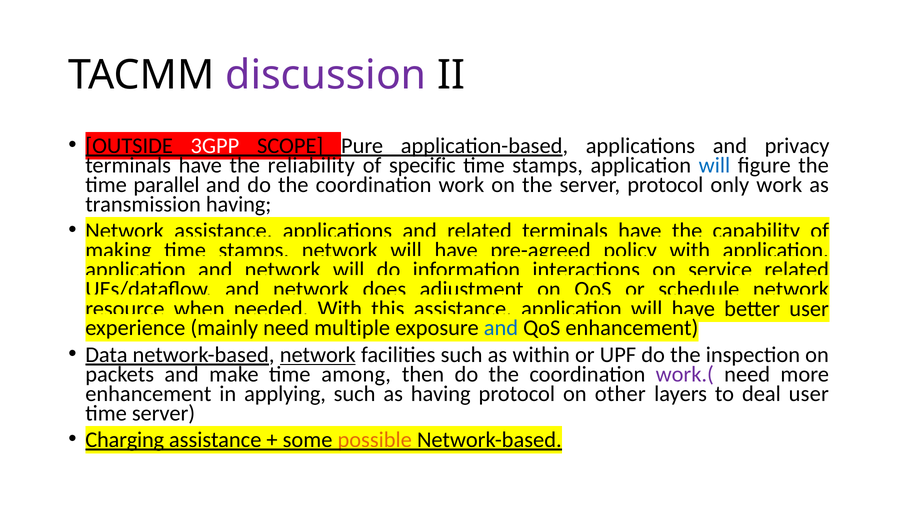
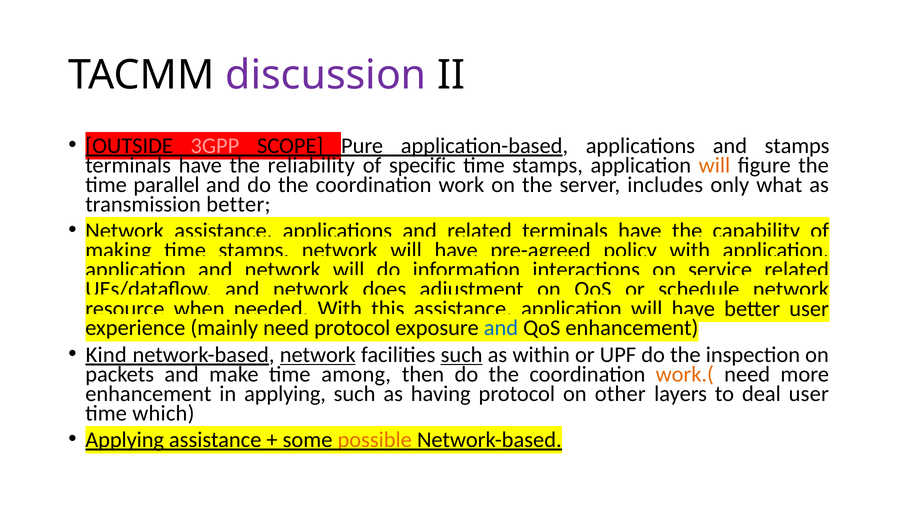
3GPP colour: white -> pink (215, 146)
and privacy: privacy -> stamps (797, 146)
will colour: blue -> orange (714, 165)
server protocol: protocol -> includes (665, 185)
only work: work -> what (779, 185)
transmission having: having -> better (238, 204)
need multiple: multiple -> protocol (352, 328)
Data: Data -> Kind (106, 355)
such underline: none -> present (462, 355)
work.( colour: purple -> orange (685, 374)
time server: server -> which (163, 413)
Charging: Charging -> Applying (125, 440)
